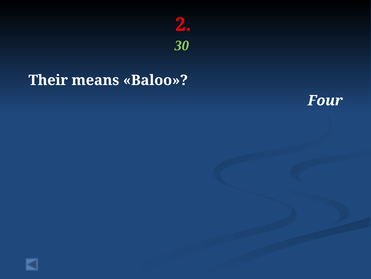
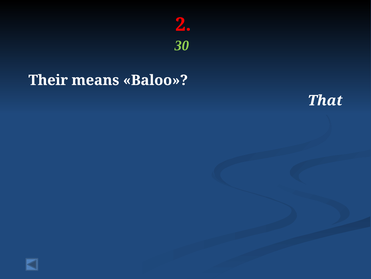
Four: Four -> That (325, 100)
